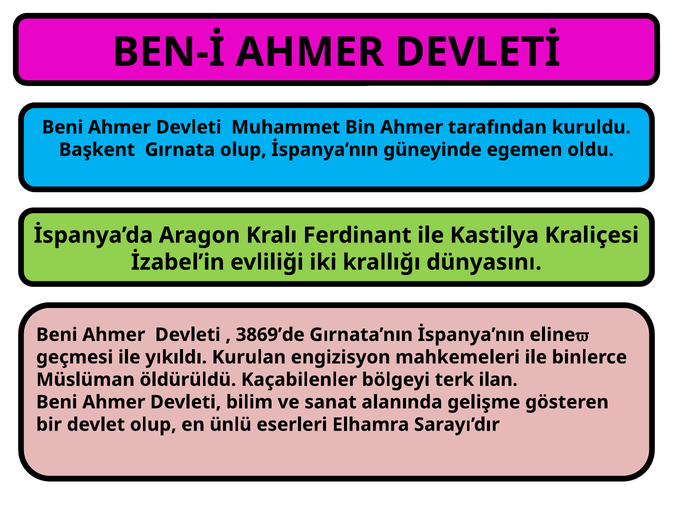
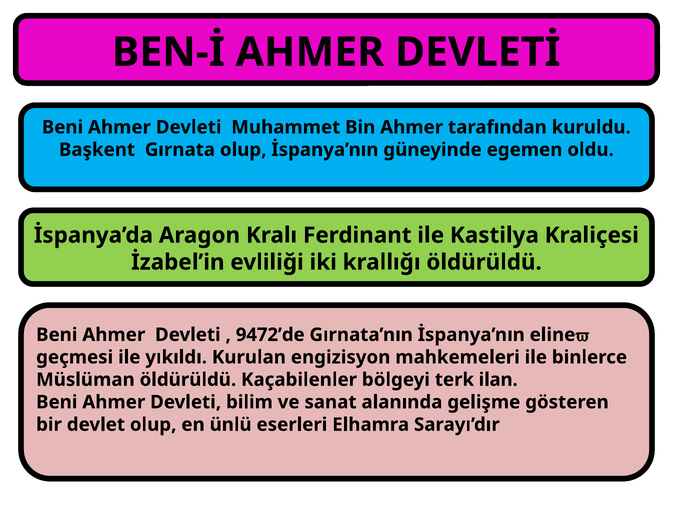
krallığı dünyasını: dünyasını -> öldürüldü (484, 262)
3869’de: 3869’de -> 9472’de (270, 335)
